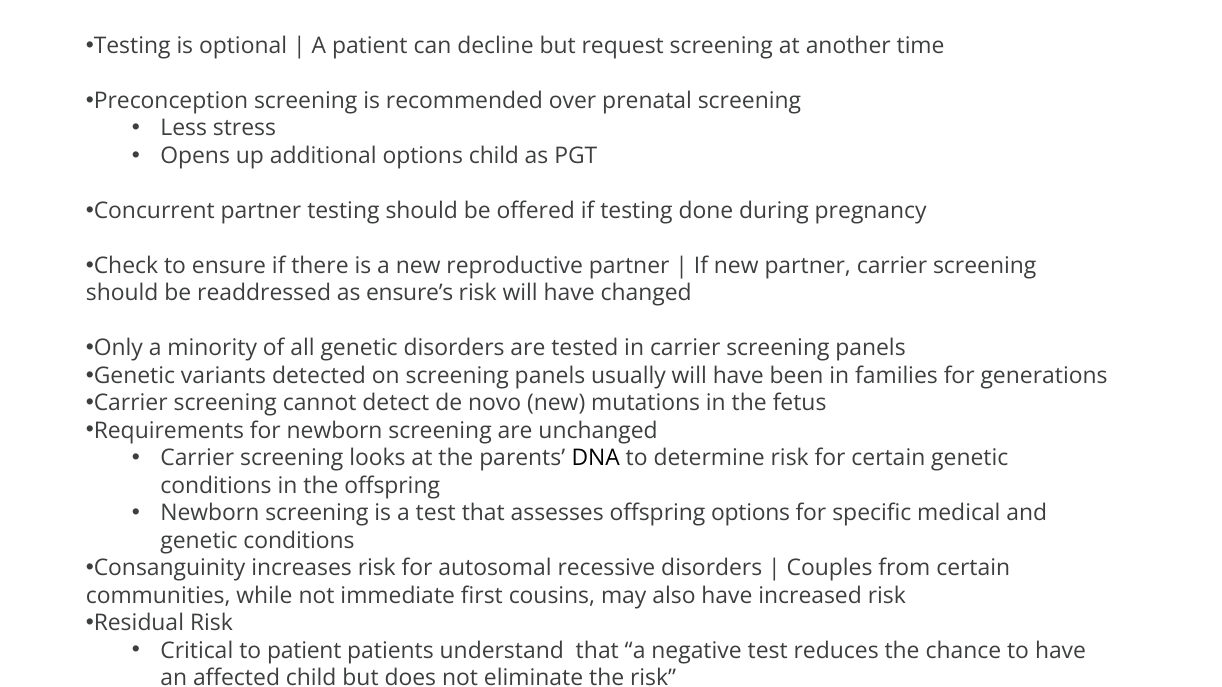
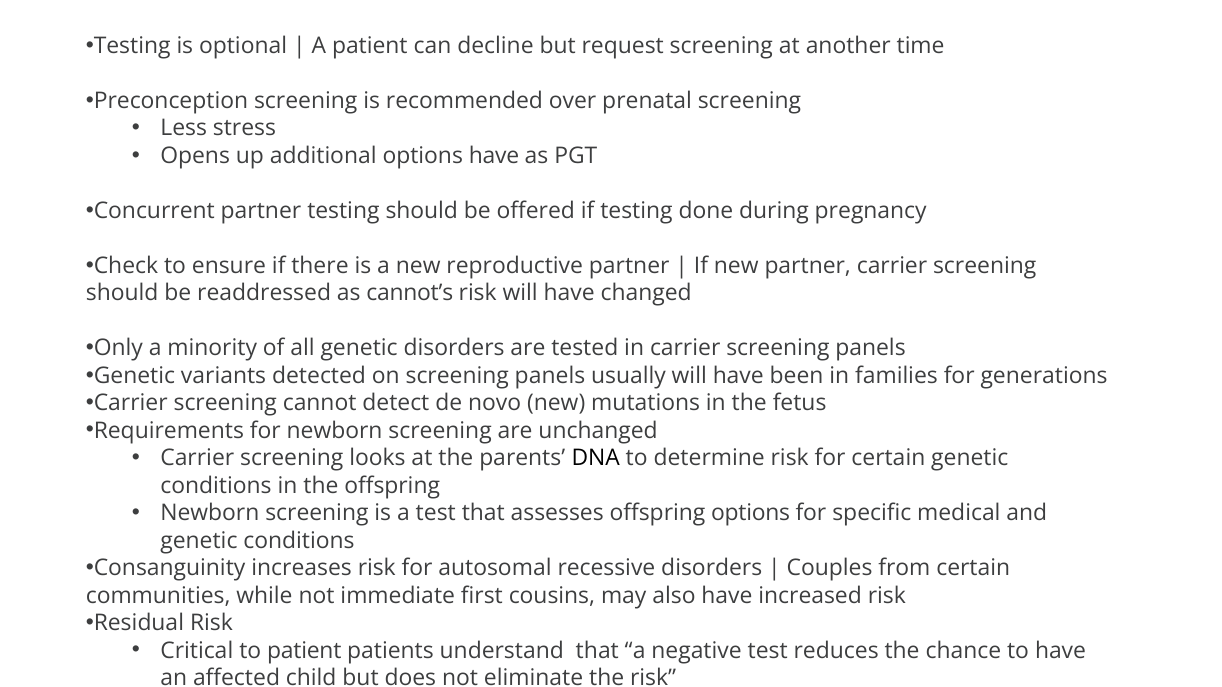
options child: child -> have (494, 156)
ensure’s: ensure’s -> cannot’s (410, 293)
